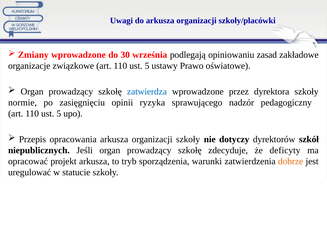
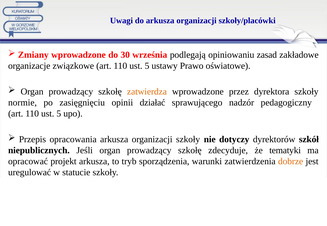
zatwierdza colour: blue -> orange (147, 92)
ryzyka: ryzyka -> działać (152, 103)
deficyty: deficyty -> tematyki (285, 151)
